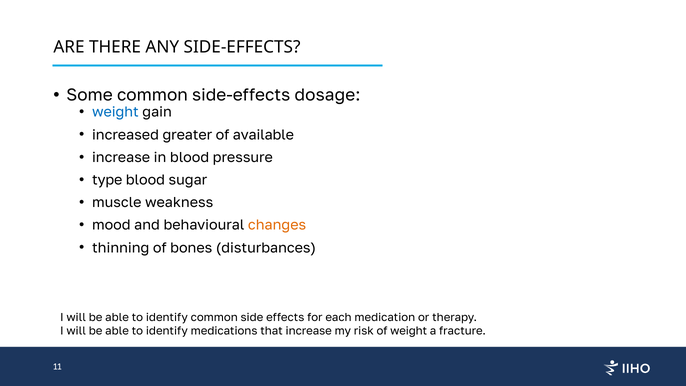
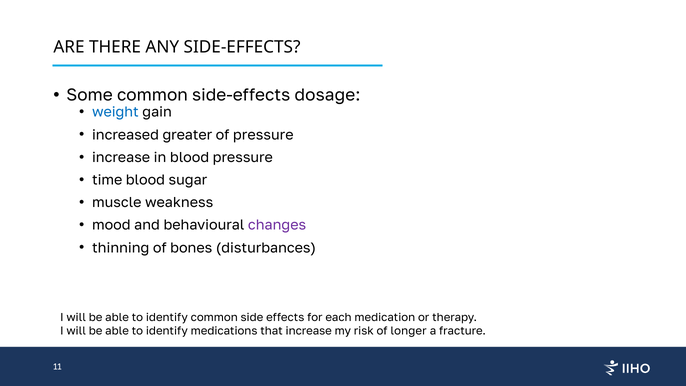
of available: available -> pressure (263, 135)
type: type -> time (107, 180)
changes colour: orange -> purple (277, 225)
of weight: weight -> longer (409, 331)
